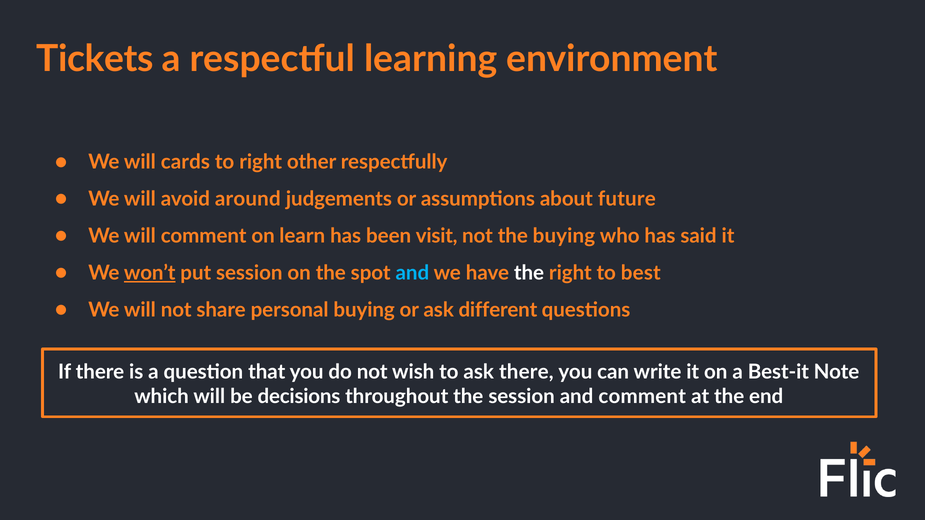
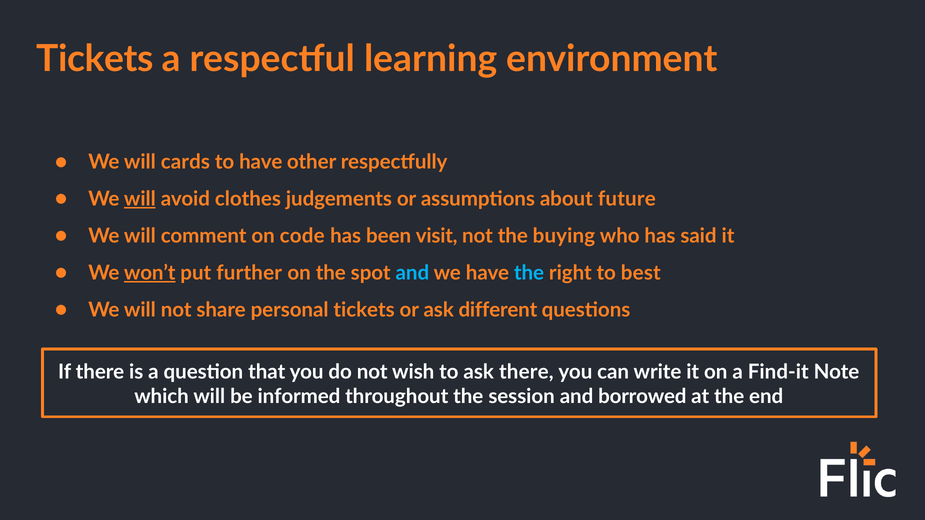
to right: right -> have (261, 162)
will underline: none -> present (140, 199)
around: around -> clothes (248, 199)
learn: learn -> code (302, 236)
put session: session -> further (249, 273)
the colour: white -> light blue (529, 273)
personal buying: buying -> tickets (364, 310)
Best-it: Best-it -> Find-it (778, 372)
decisions: decisions -> informed (299, 397)
and comment: comment -> borrowed (642, 397)
